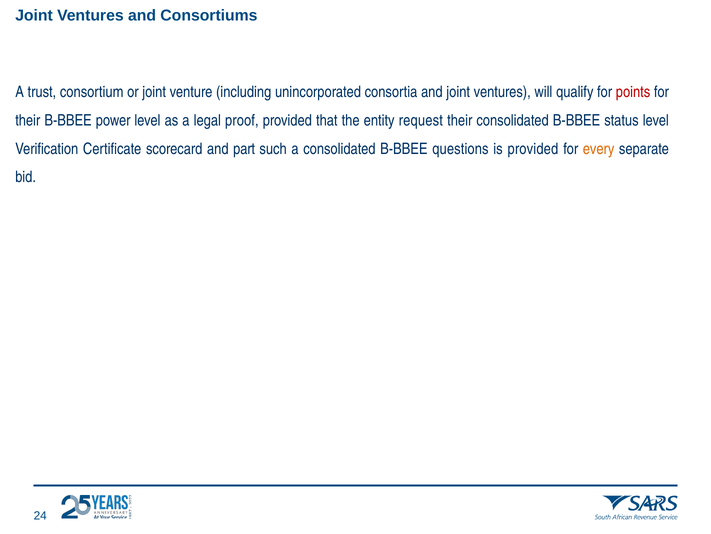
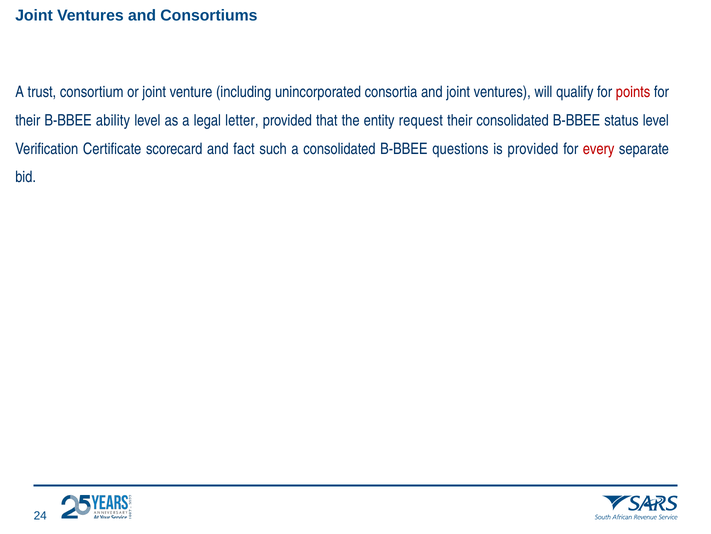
power: power -> ability (113, 120)
proof: proof -> letter (242, 120)
part: part -> fact (244, 149)
every colour: orange -> red (599, 149)
